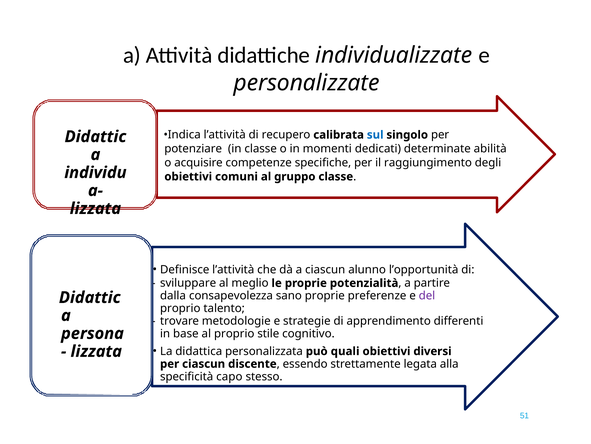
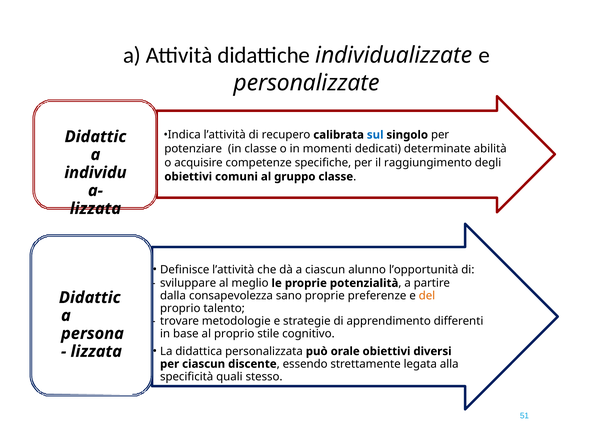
del colour: purple -> orange (427, 295)
quali: quali -> orale (345, 351)
capo: capo -> quali (229, 376)
